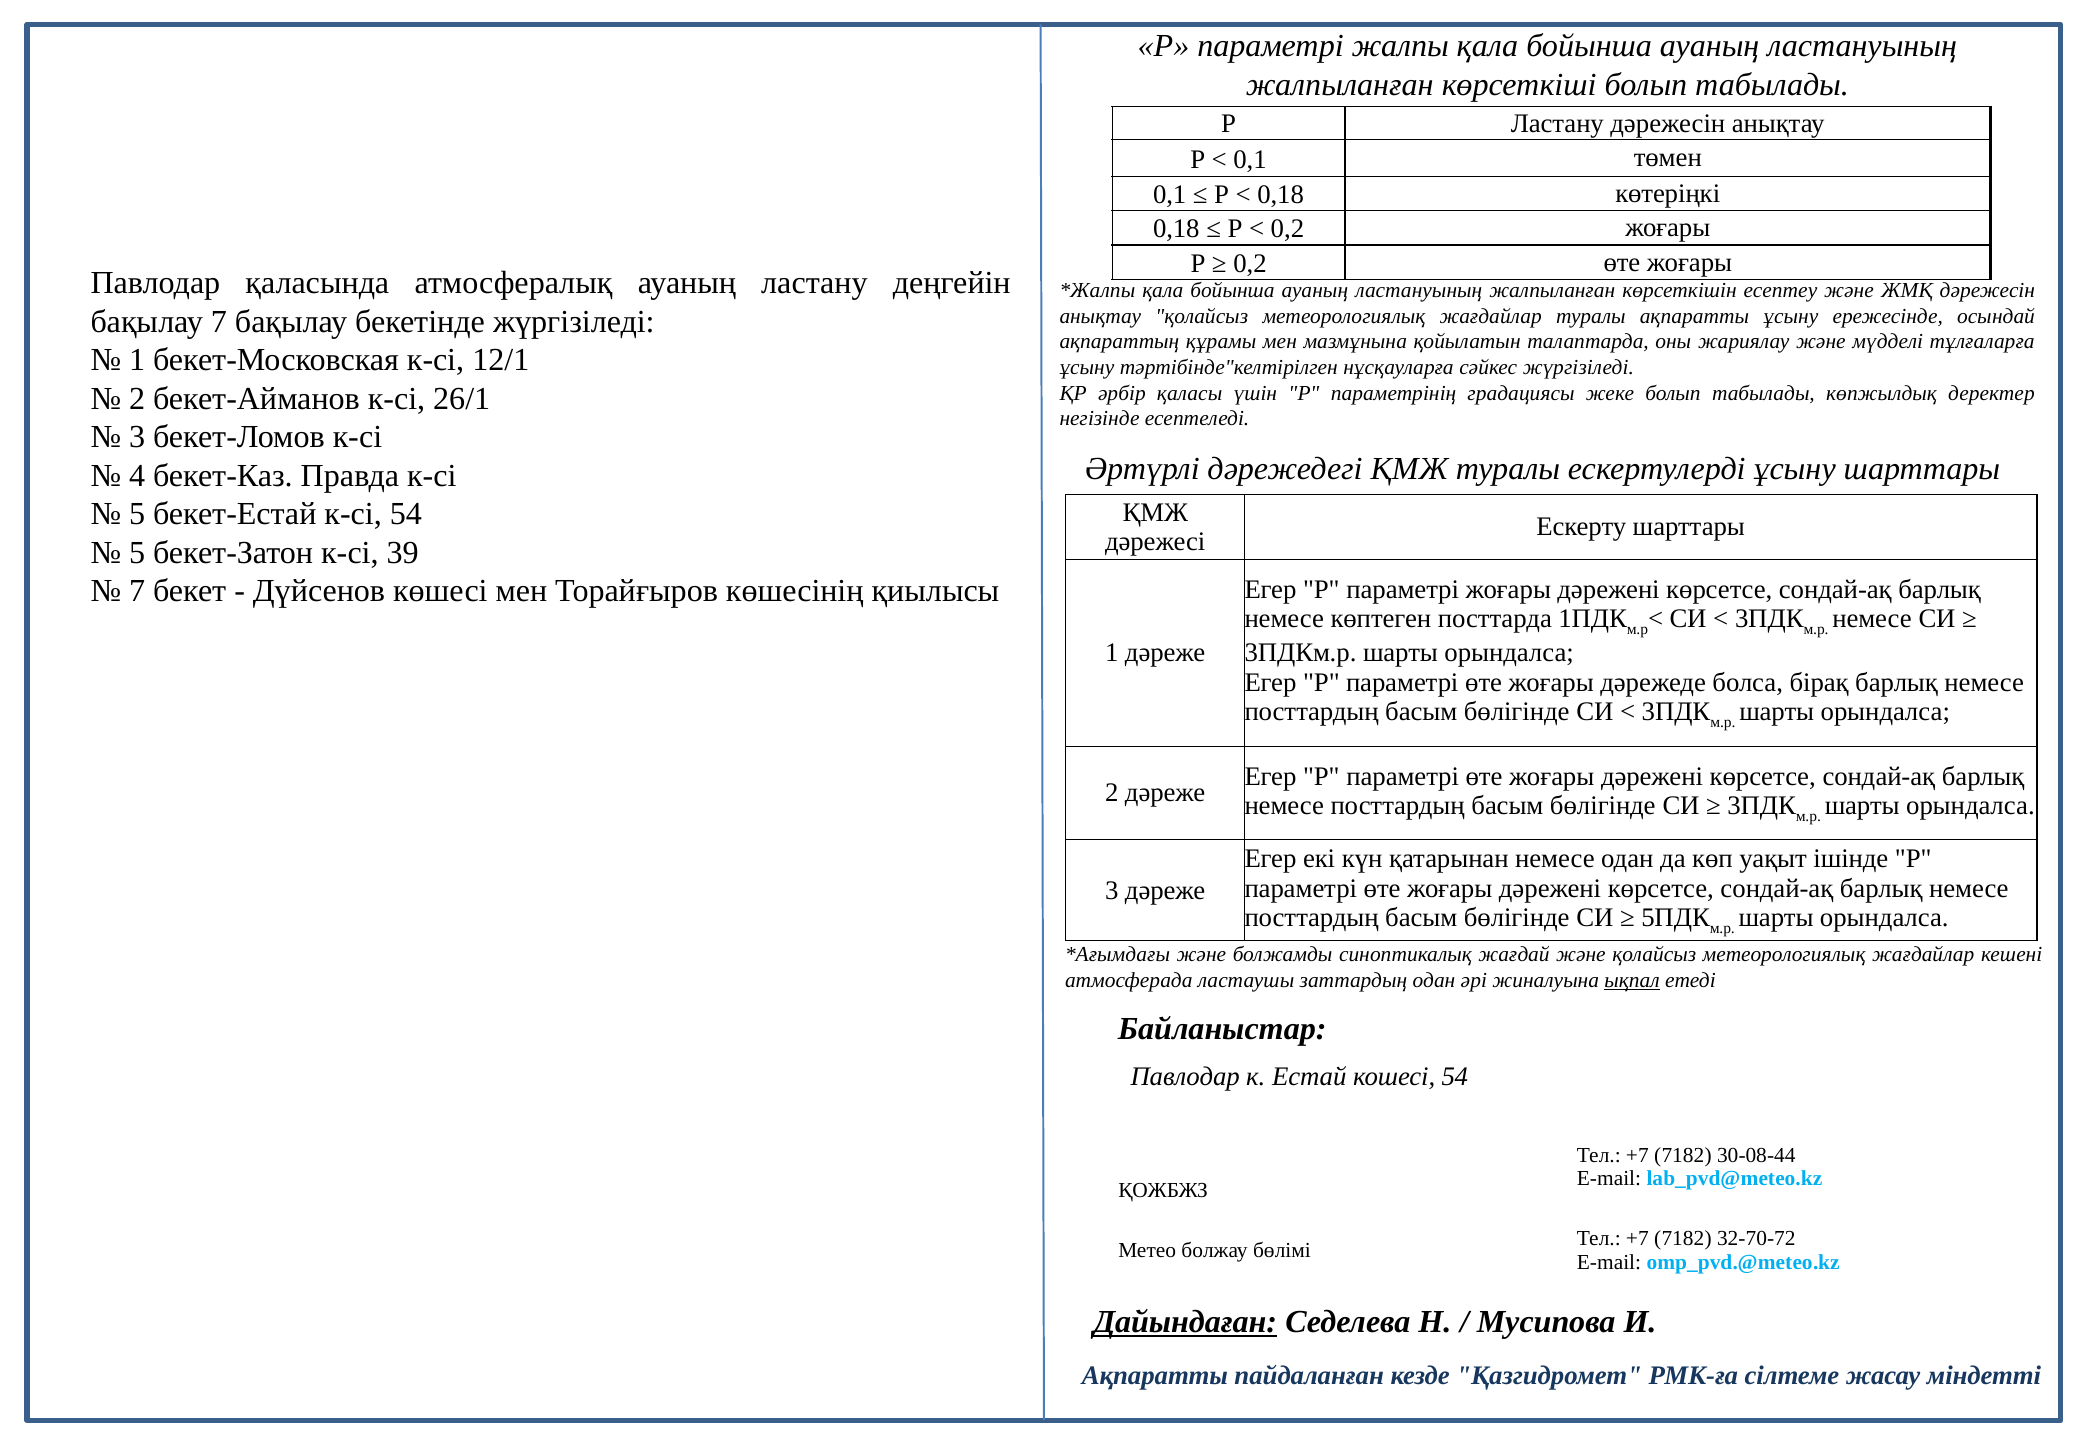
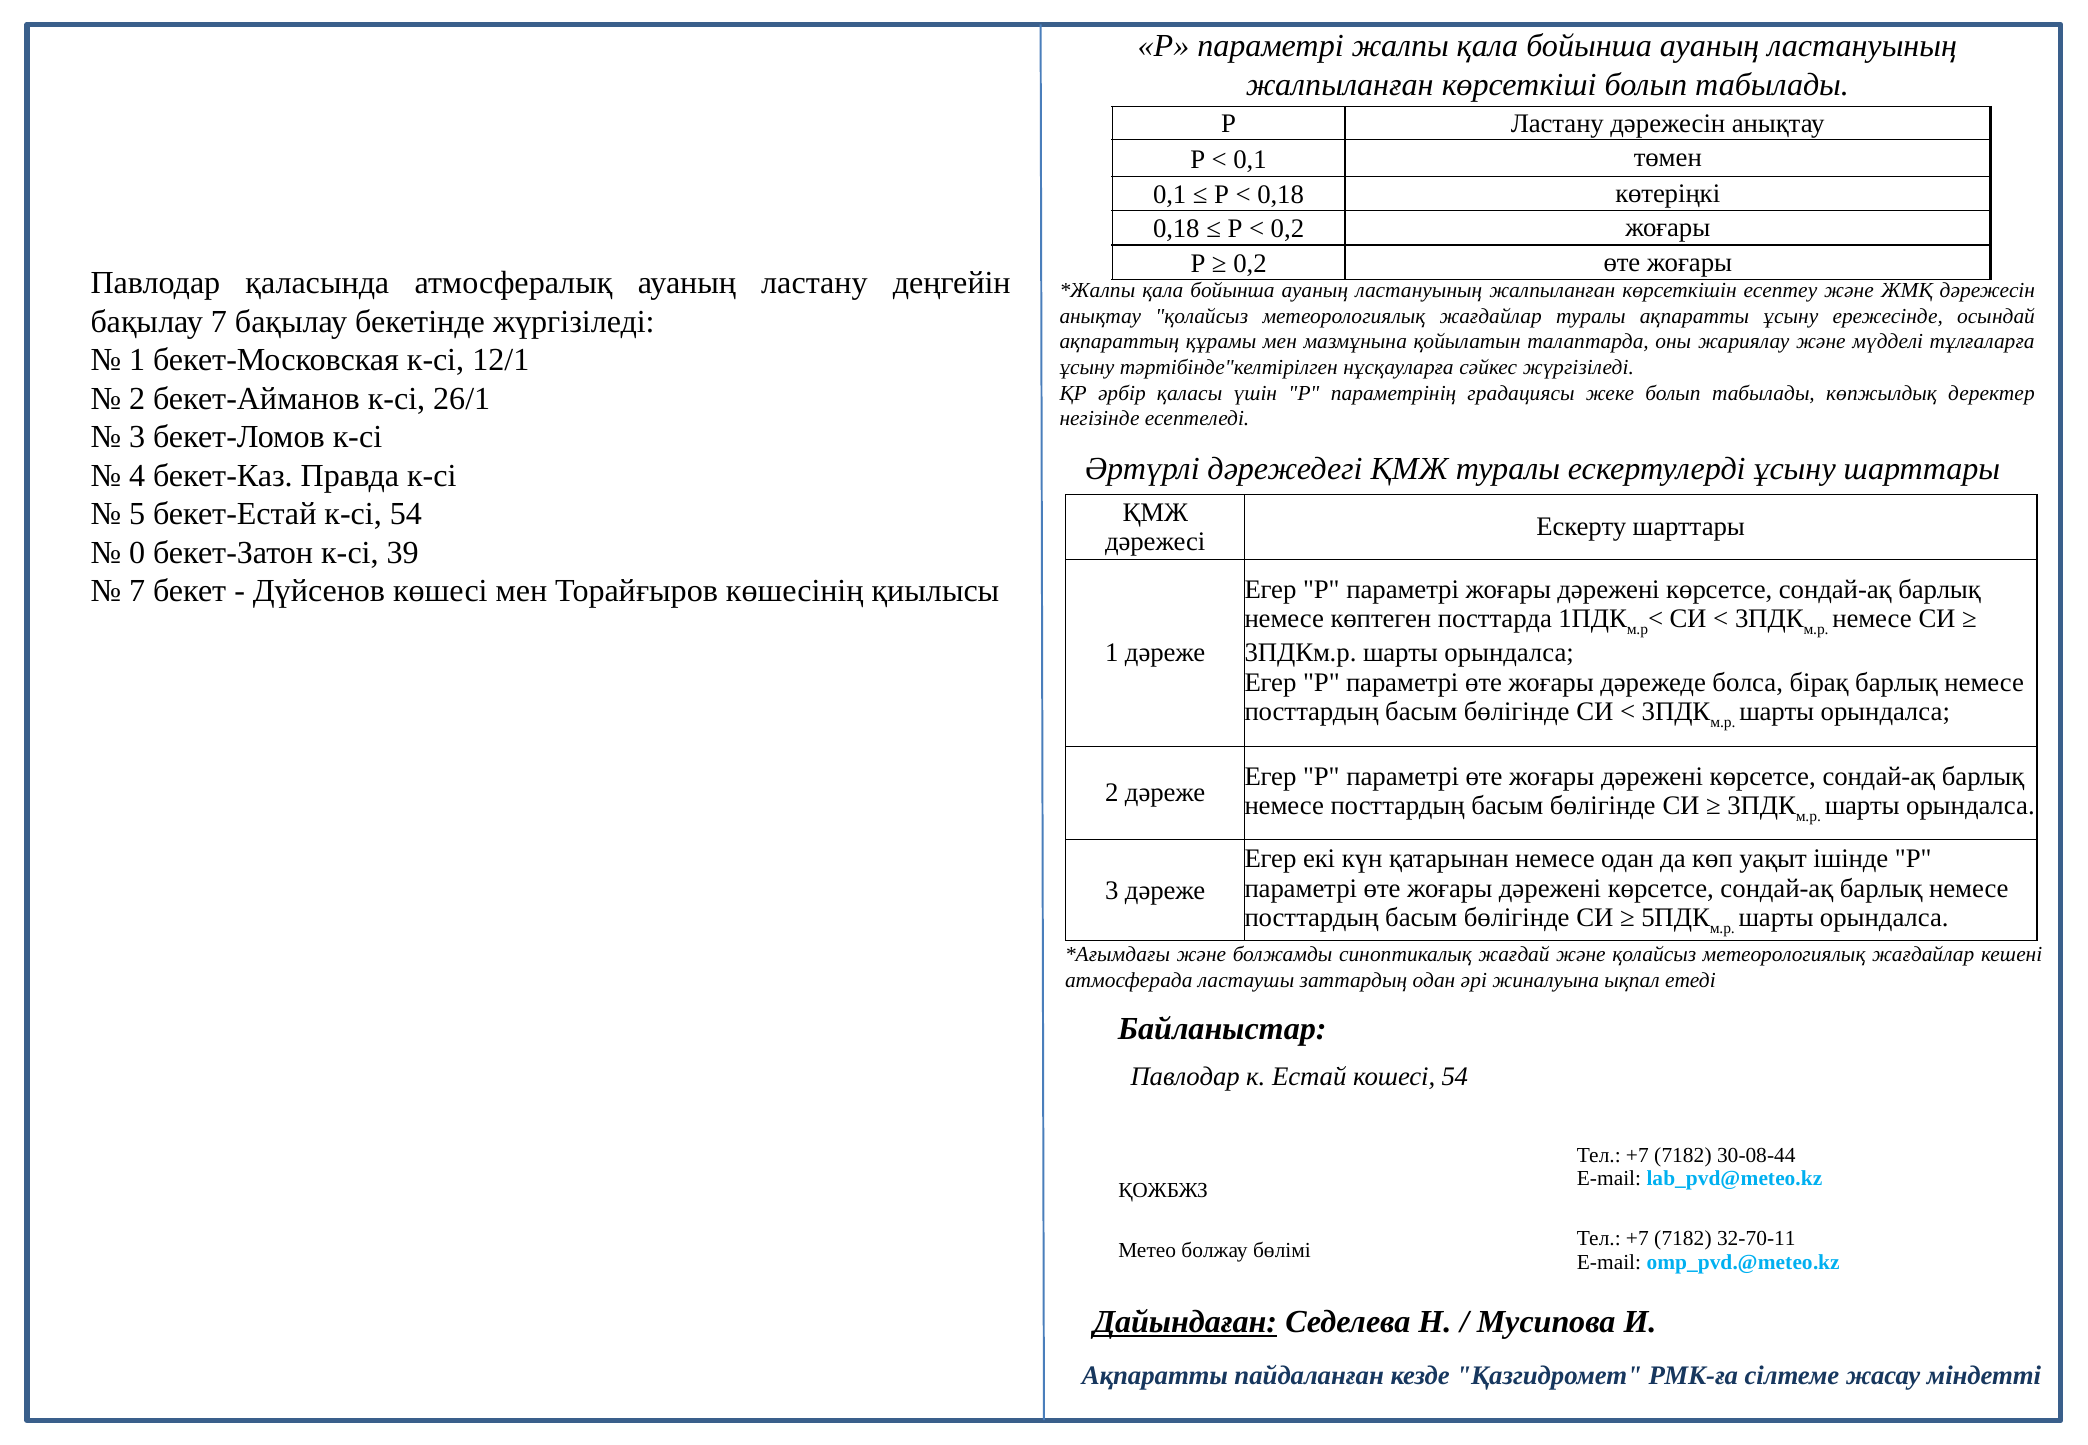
5: 5 -> 0 (137, 553)
ықпал underline: present -> none (1632, 981)
32-70-72: 32-70-72 -> 32-70-11 (1756, 1239)
